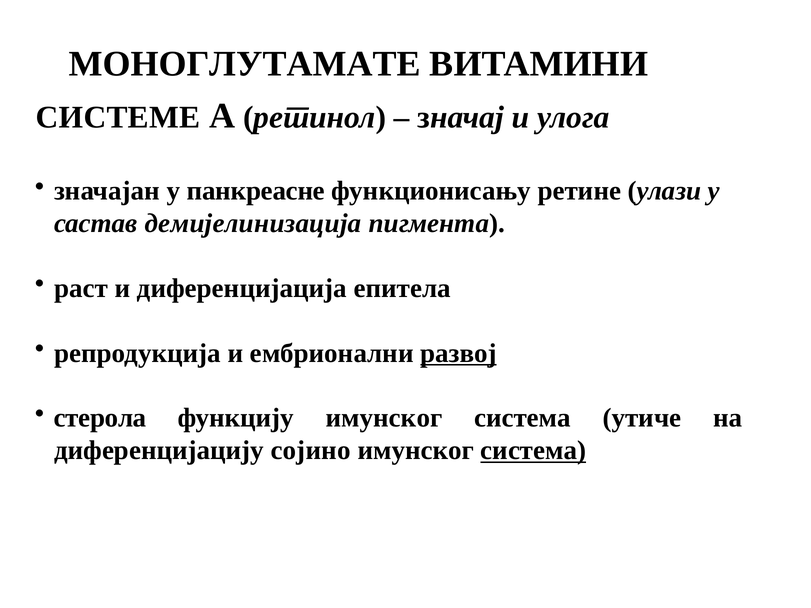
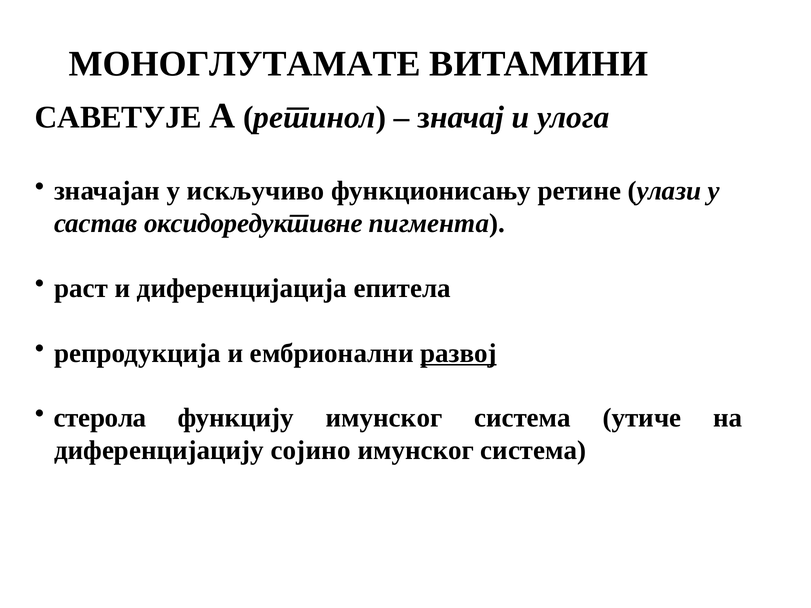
СИСТЕМЕ: СИСТЕМЕ -> САВЕТУЈЕ (118, 117)
панкреасне: панкреасне -> искључиво (256, 191)
демијелинизација: демијелинизација -> оксидоредуктивне (253, 224)
система underline: present -> none (533, 451)
